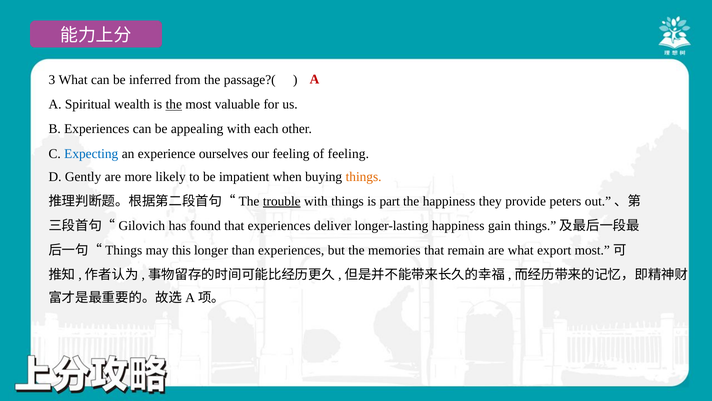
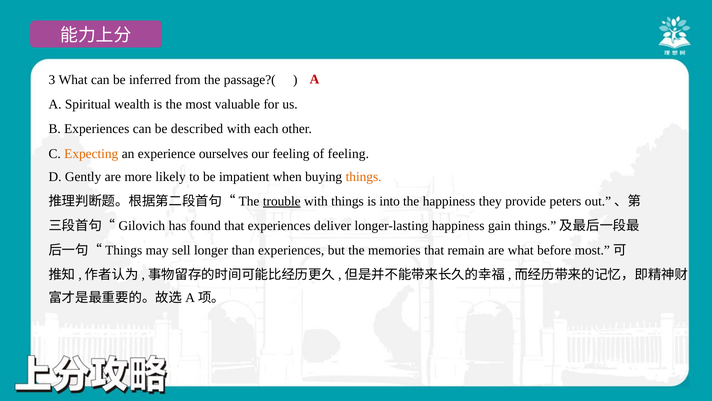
the underline: present -> none (174, 104)
appealing: appealing -> described (197, 129)
Expecting colour: blue -> orange (91, 153)
part: part -> into (390, 201)
this: this -> sell (181, 250)
export: export -> before (554, 250)
